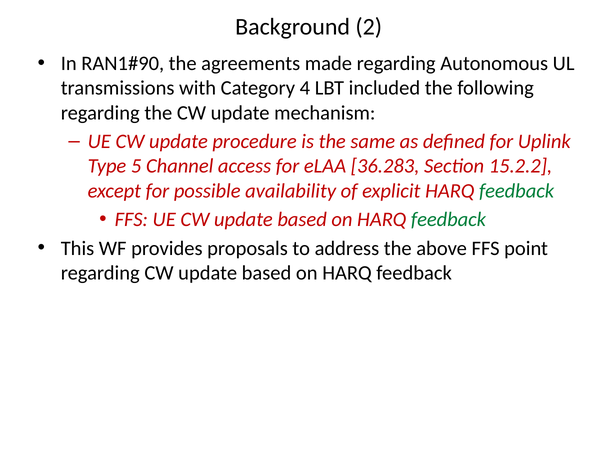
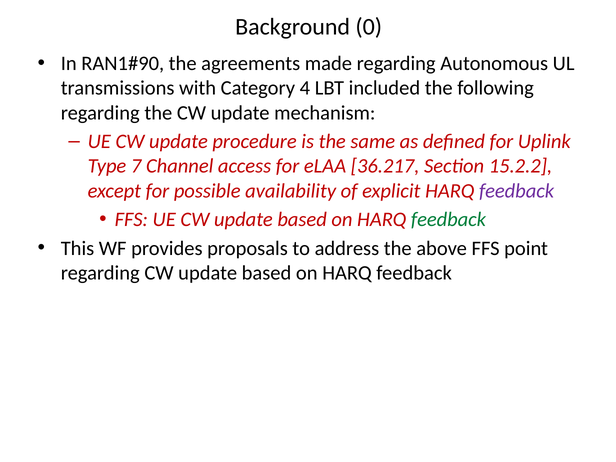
2: 2 -> 0 (369, 27)
5: 5 -> 7 (136, 166)
36.283: 36.283 -> 36.217 (385, 166)
feedback colour: green -> purple (517, 191)
